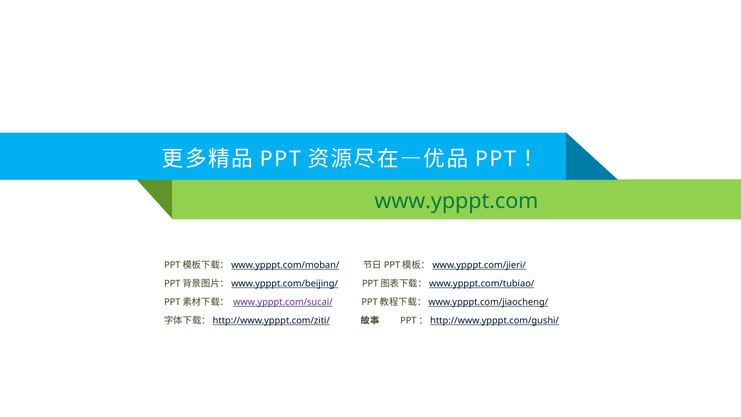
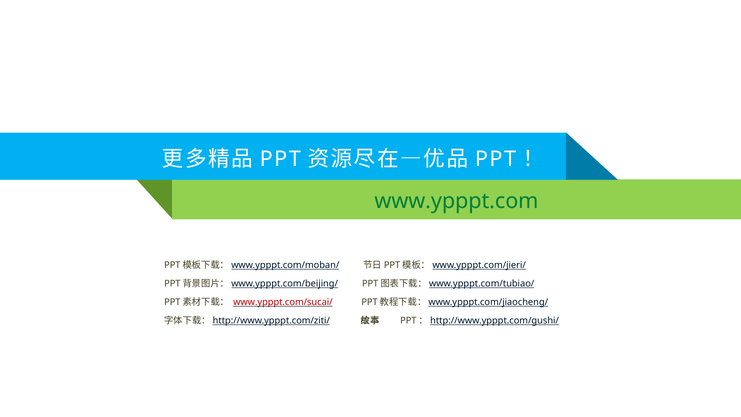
www.ypppt.com/sucai/ colour: purple -> red (283, 302)
